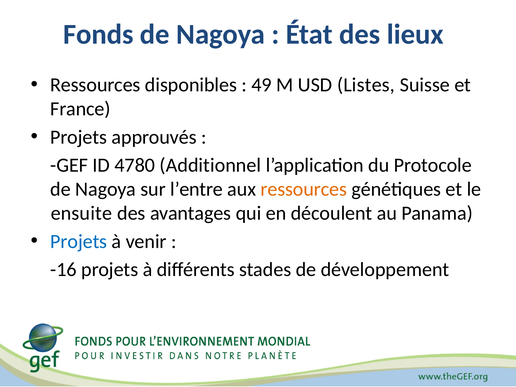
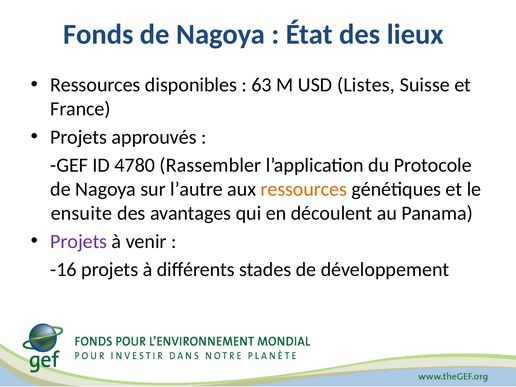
49: 49 -> 63 (262, 85)
Additionnel: Additionnel -> Rassembler (210, 165)
l’entre: l’entre -> l’autre (197, 189)
Projets colour: blue -> purple (79, 241)
